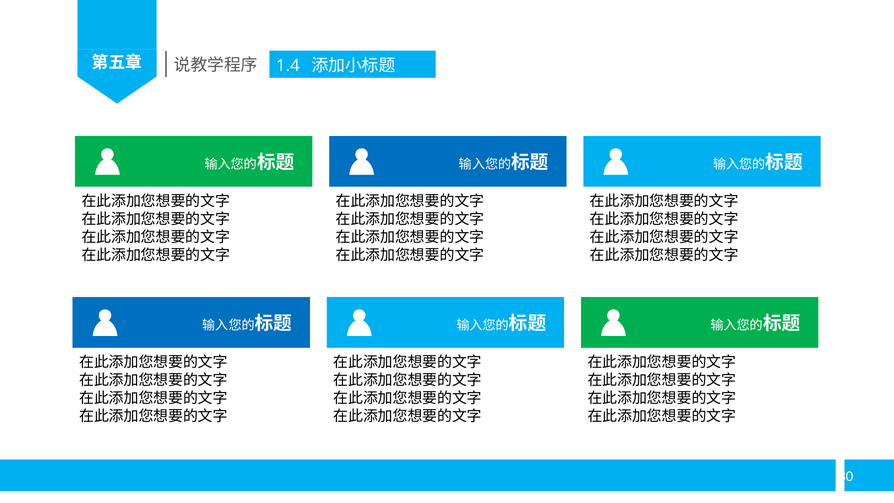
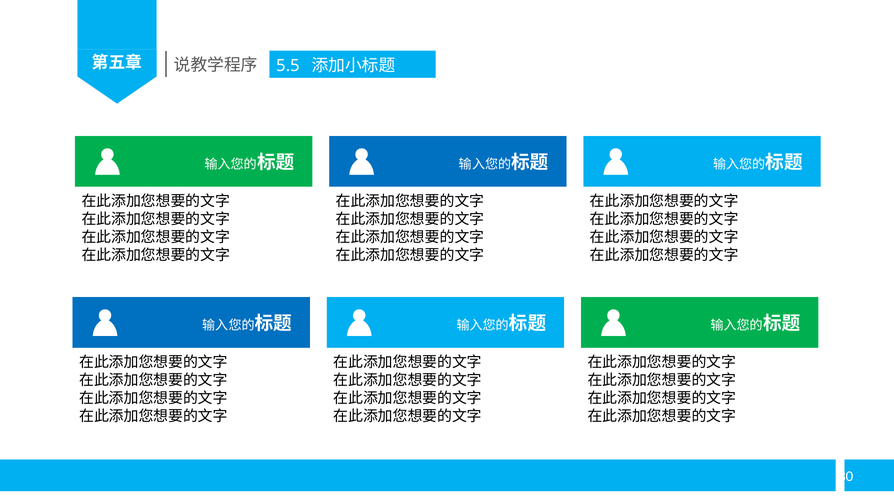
1.4: 1.4 -> 5.5 (288, 65)
